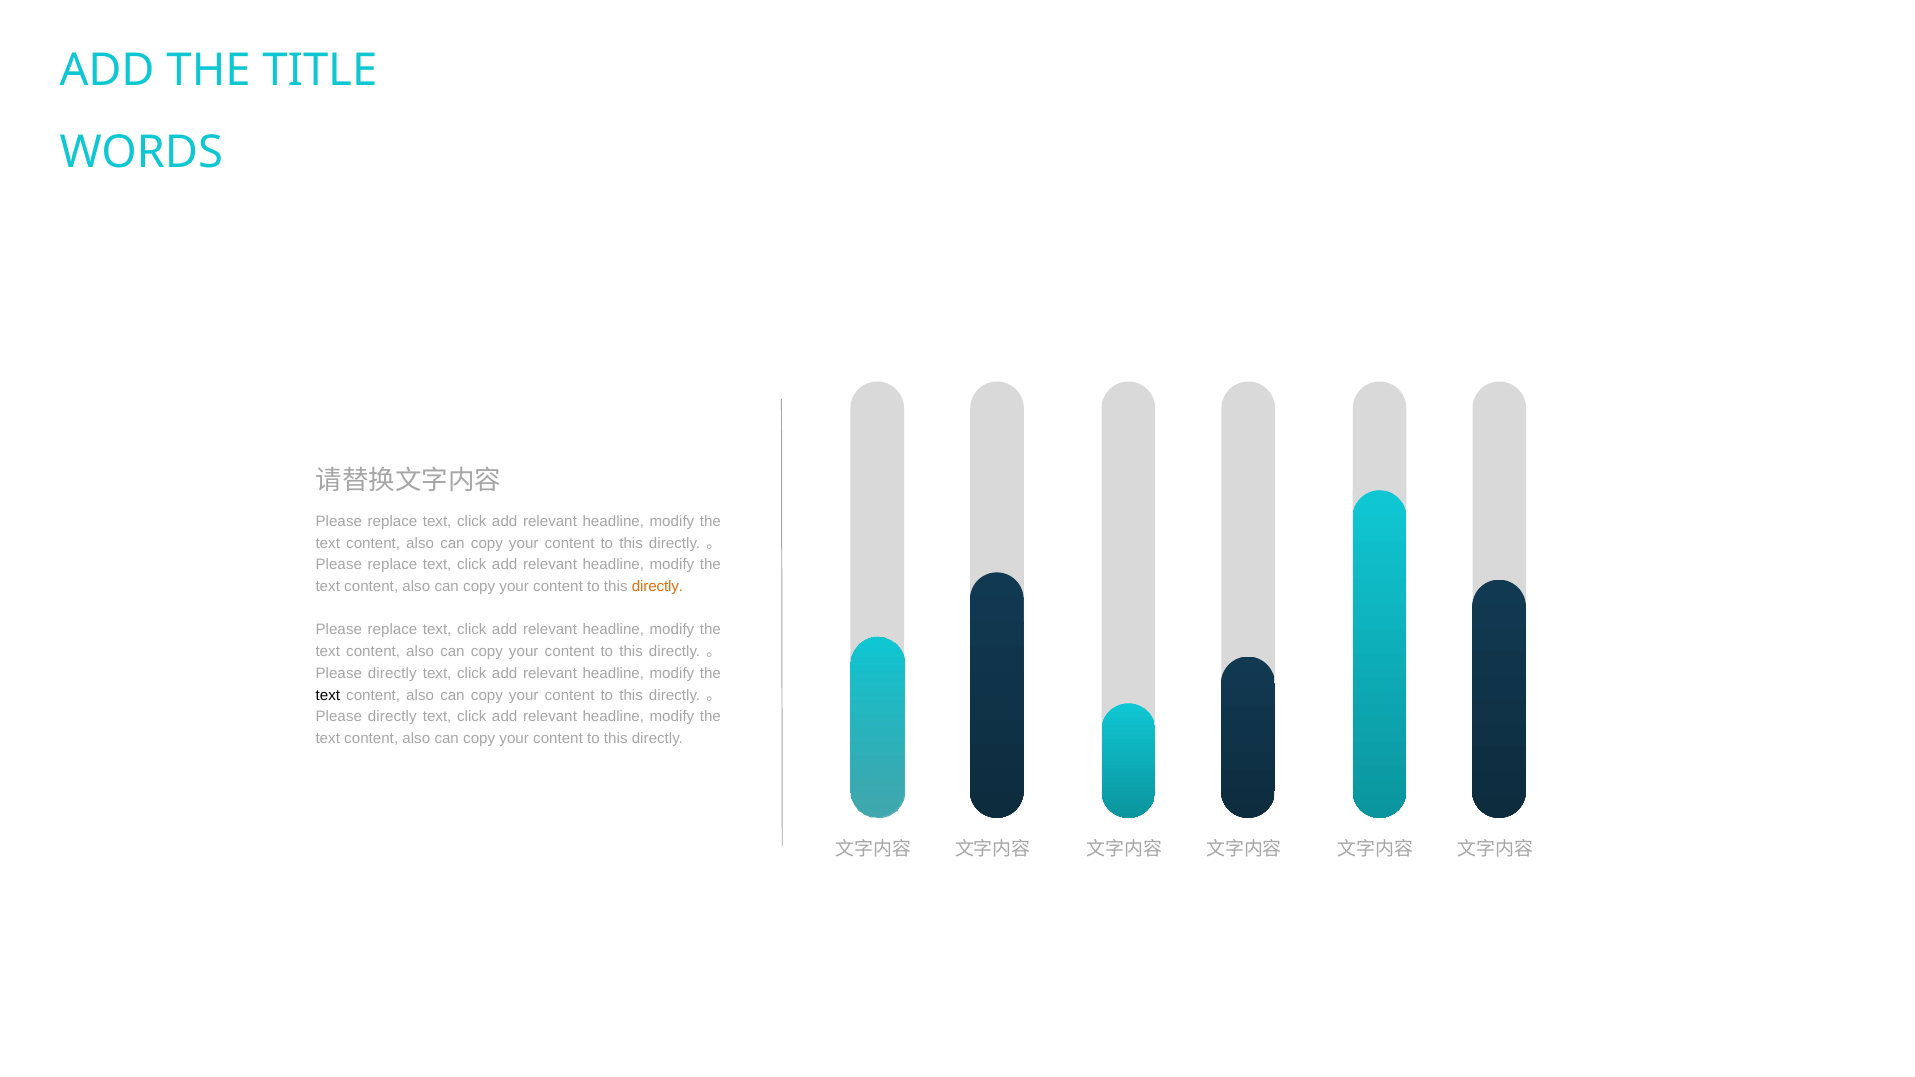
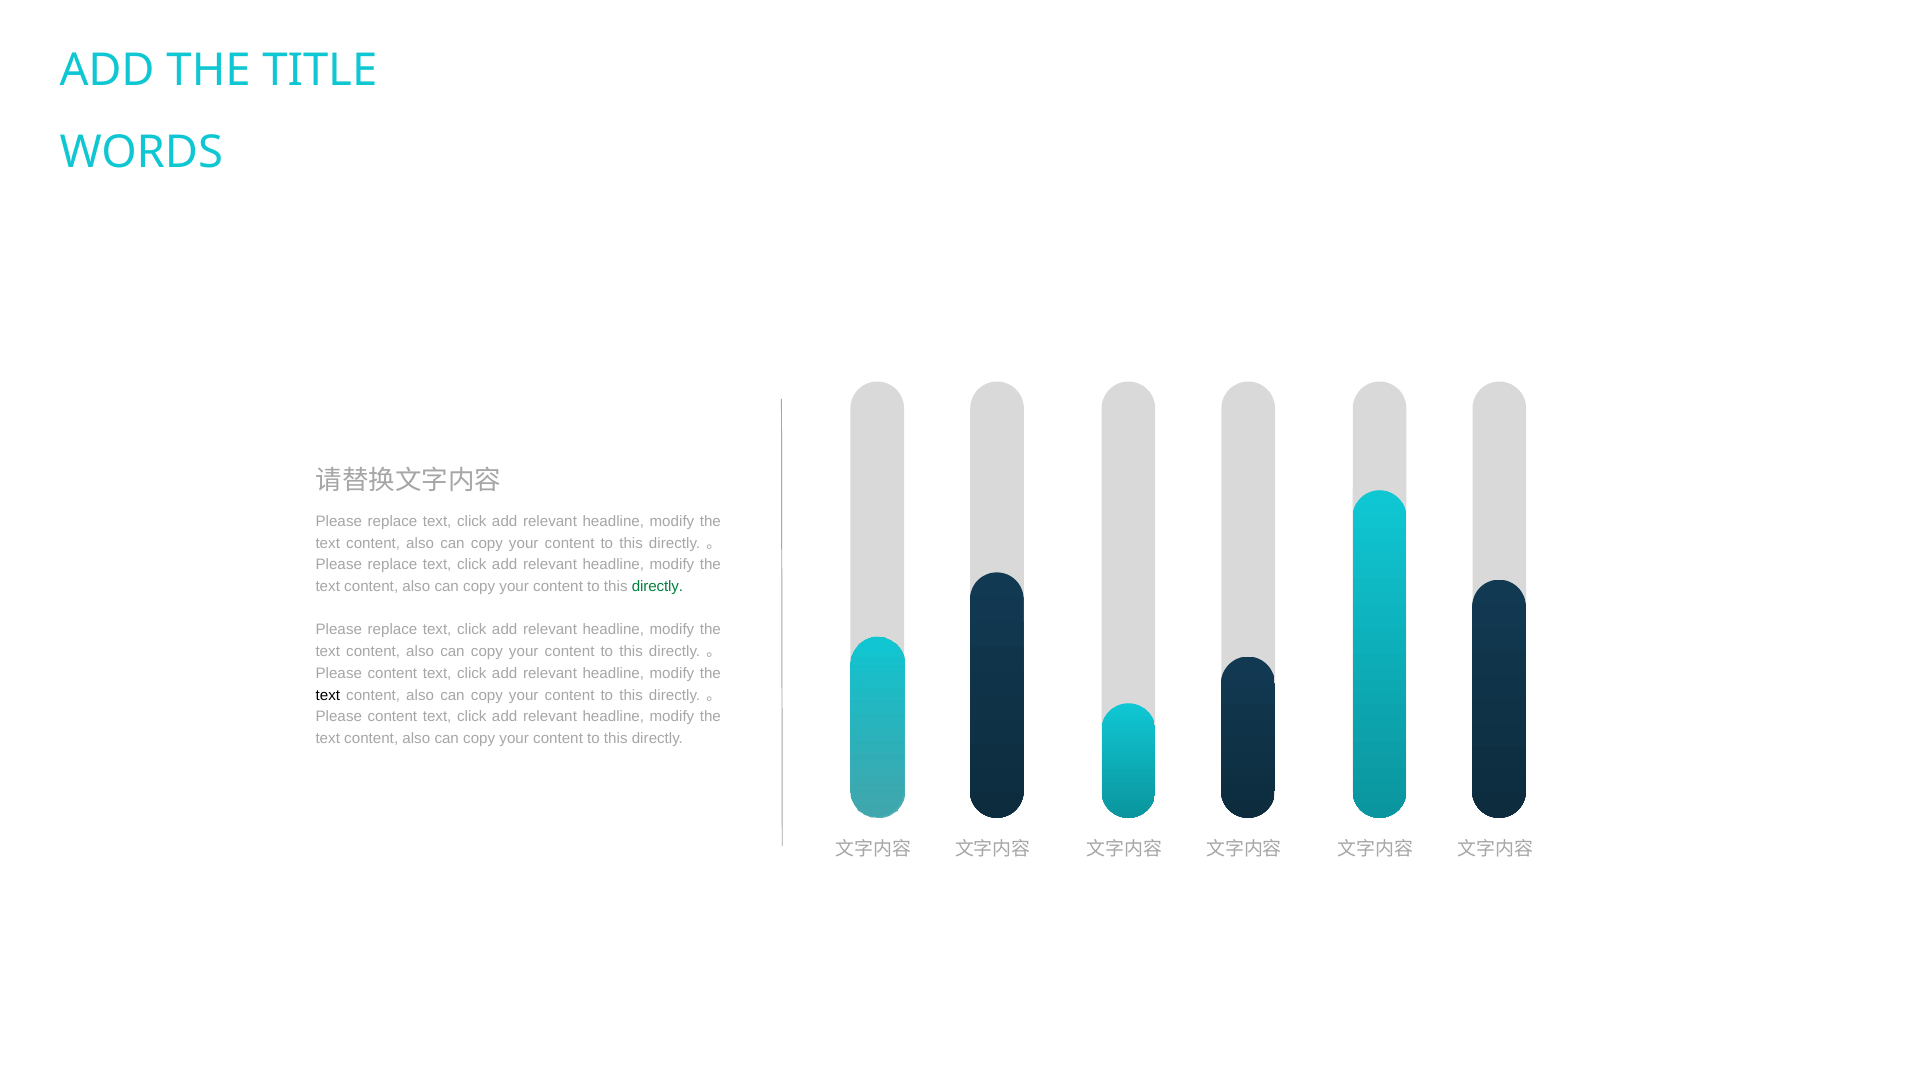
directly colour: orange -> green (657, 587)
directly: directly -> content (392, 673)
directly: directly -> content (392, 717)
